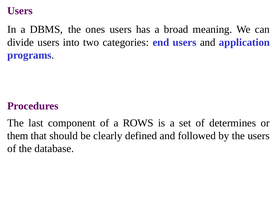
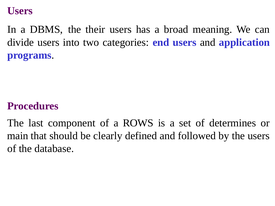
ones: ones -> their (95, 29)
them: them -> main (18, 136)
